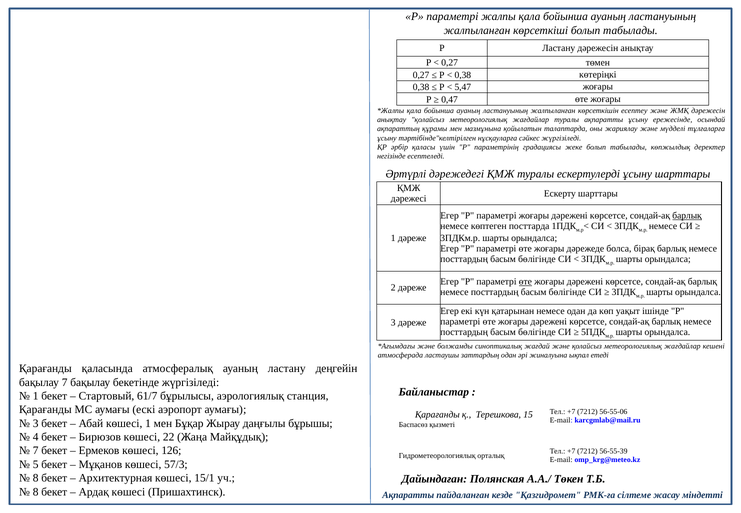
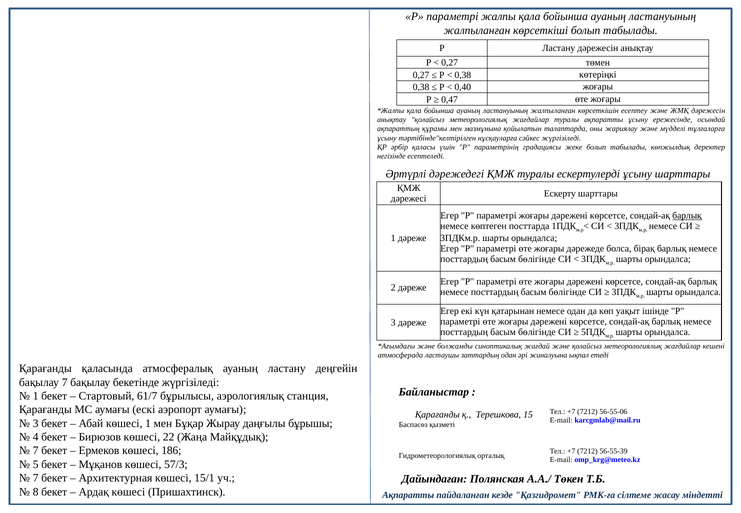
5,47: 5,47 -> 0,40 (463, 87)
өте underline: present -> none (525, 282)
126: 126 -> 186 (171, 451)
8: 8 -> 7 (36, 478)
